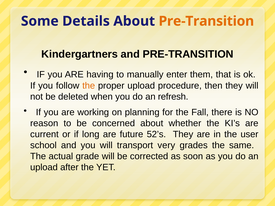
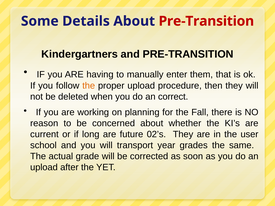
Pre-Transition colour: orange -> red (206, 21)
refresh: refresh -> correct (173, 97)
52’s: 52’s -> 02’s (156, 134)
very: very -> year (166, 145)
